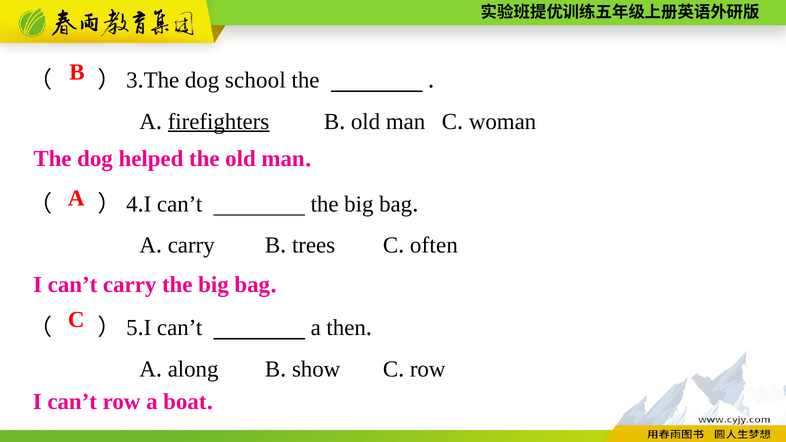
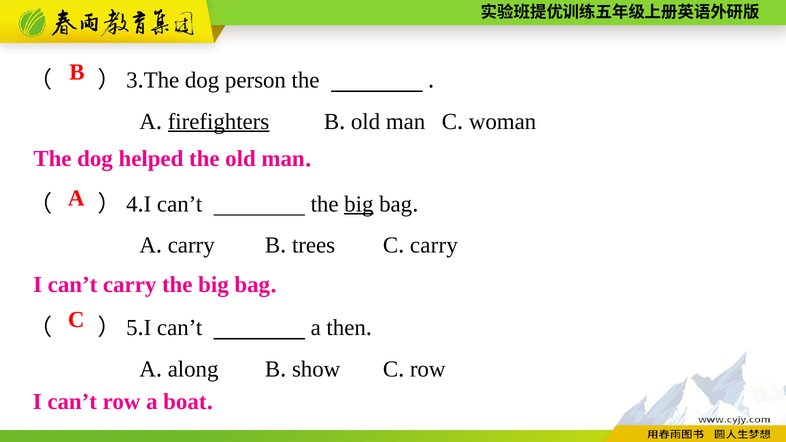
school: school -> person (255, 80)
big underline: none -> present (359, 204)
often: often -> carry (434, 245)
